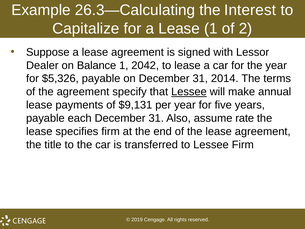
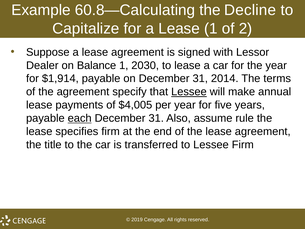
26.3—Calculating: 26.3—Calculating -> 60.8—Calculating (135, 10)
Interest: Interest -> Decline (250, 10)
2042: 2042 -> 2030 (145, 65)
$5,326: $5,326 -> $1,914 (60, 79)
$9,131: $9,131 -> $4,005 (135, 105)
each underline: none -> present (80, 118)
rate: rate -> rule (245, 118)
